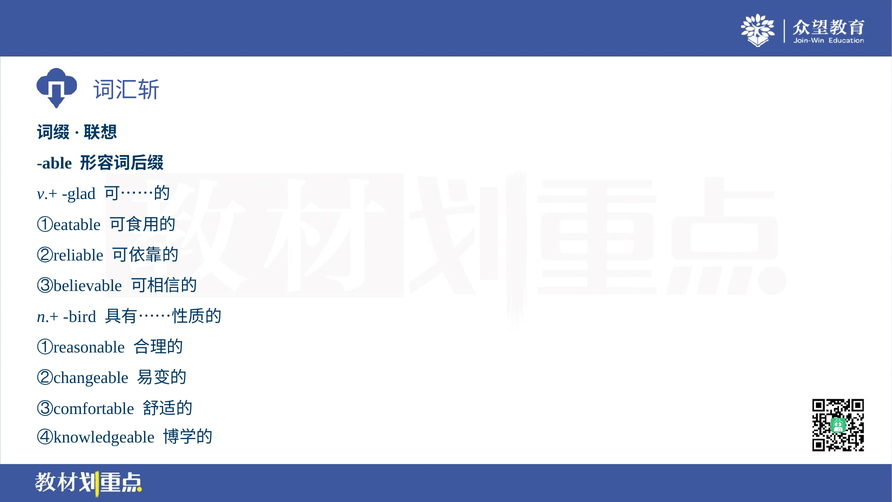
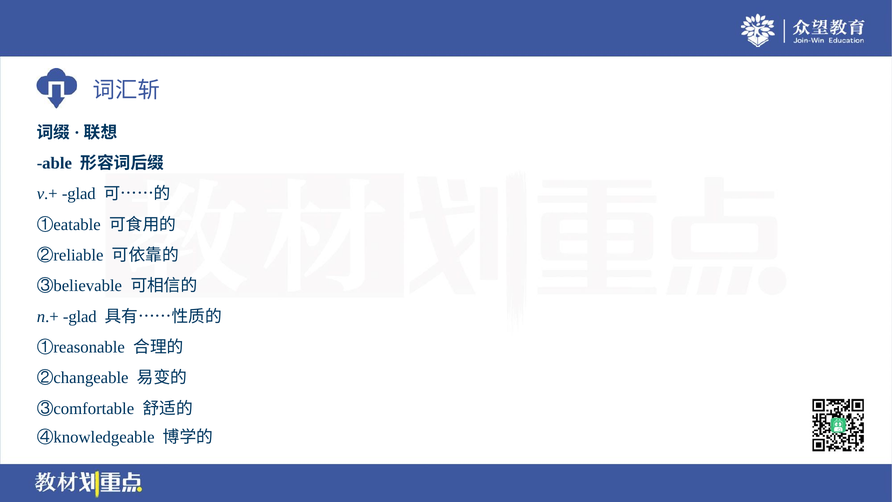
n.+ bird: bird -> glad (80, 316)
